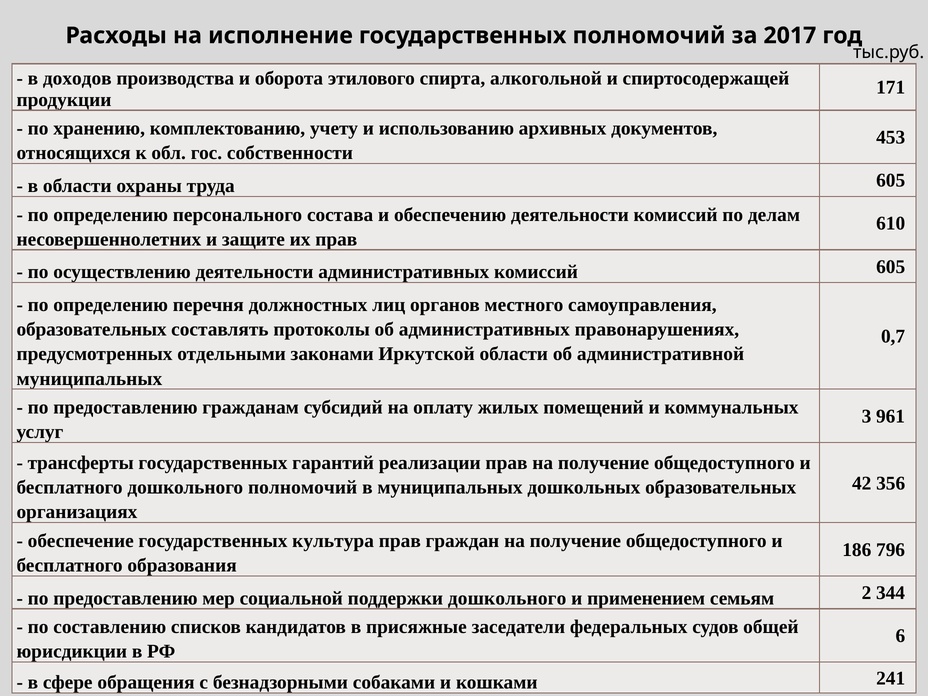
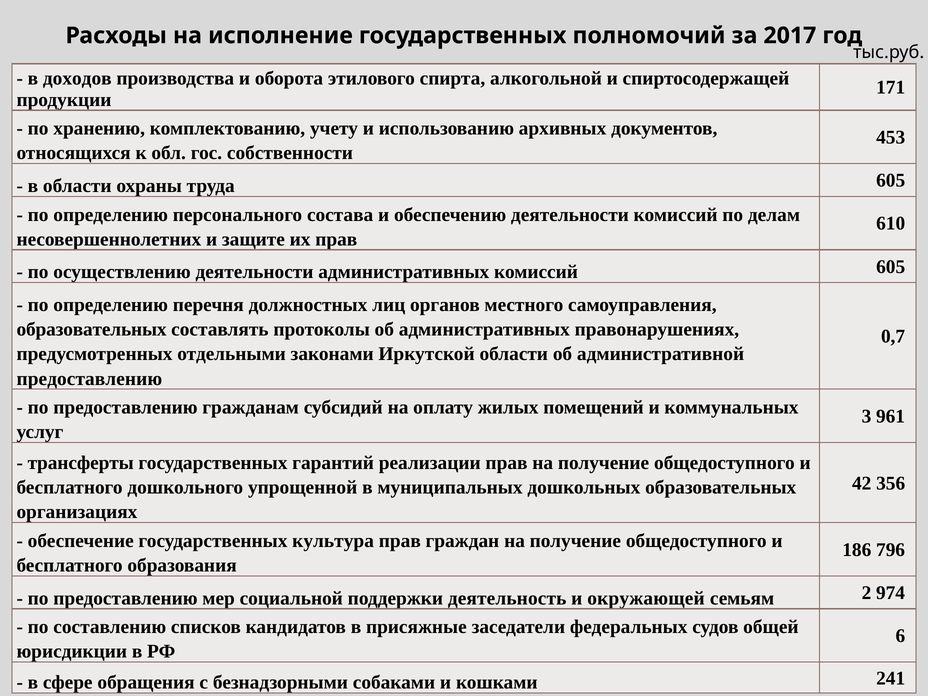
муниципальных: муниципальных -> предоставлению (89, 379)
дошкольного полномочий: полномочий -> упрощенной (303, 488)
поддержки дошкольного: дошкольного -> деятельность (507, 598)
применением: применением -> окружающей (646, 598)
344: 344 -> 974 (891, 593)
